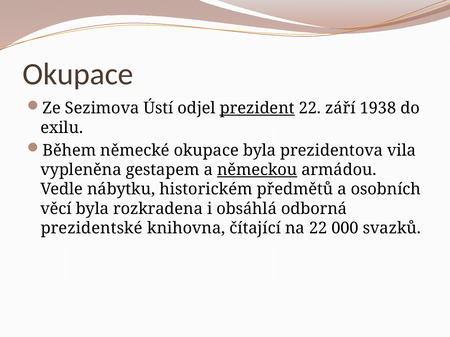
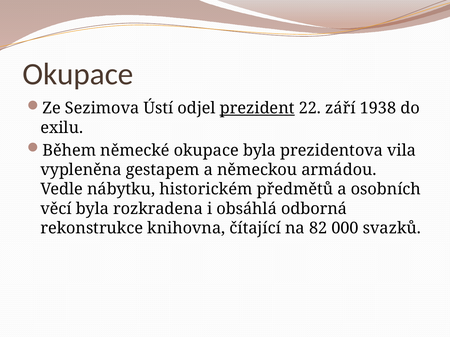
německou underline: present -> none (257, 170)
prezidentské: prezidentské -> rekonstrukce (92, 229)
na 22: 22 -> 82 (318, 229)
